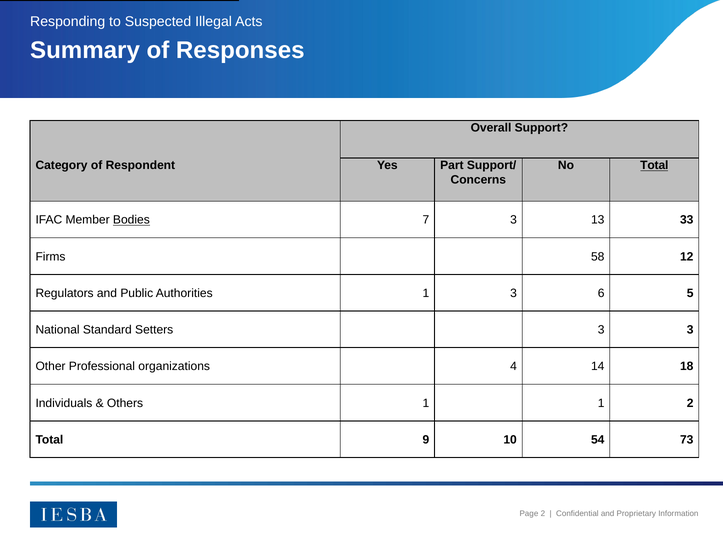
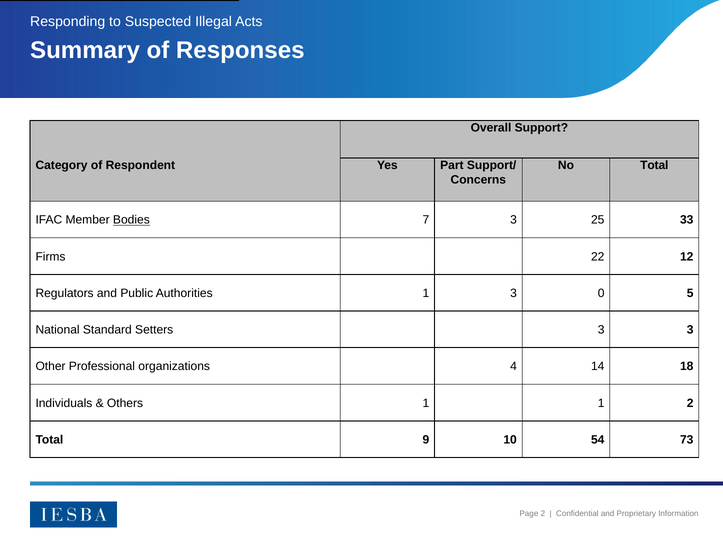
Total underline: present -> none (654, 166)
13: 13 -> 25 (598, 220)
58: 58 -> 22 (598, 257)
6: 6 -> 0 (601, 293)
